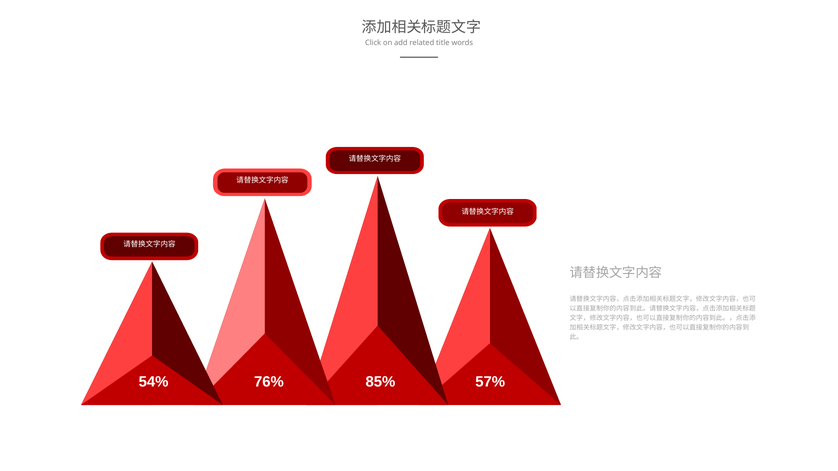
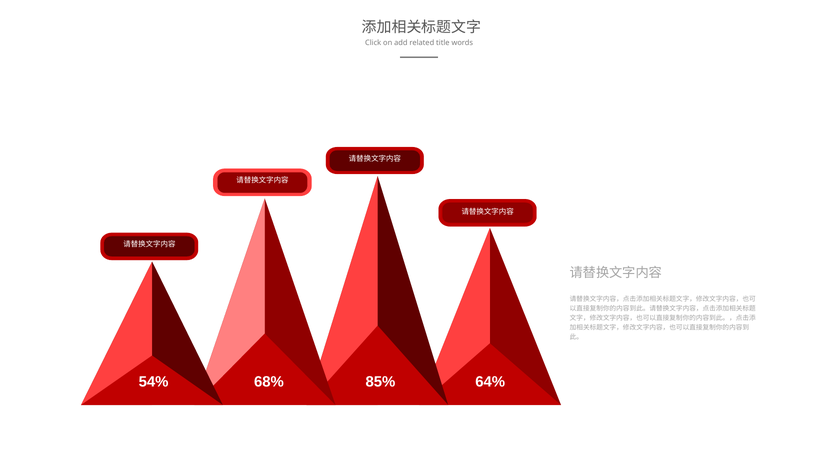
76%: 76% -> 68% (269, 382)
57%: 57% -> 64% (490, 382)
